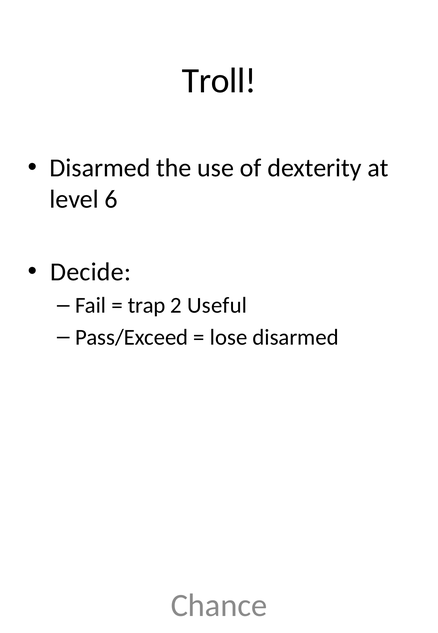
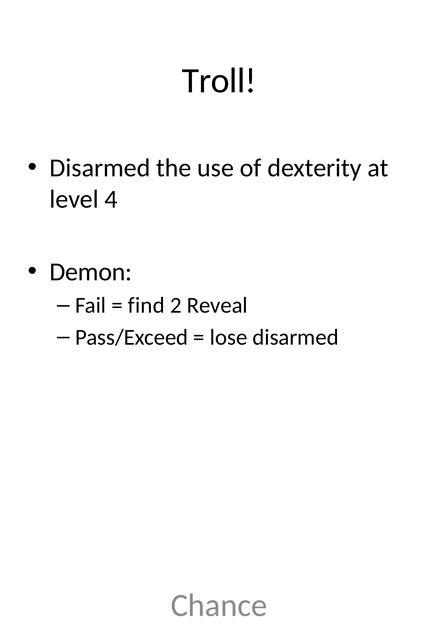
6: 6 -> 4 (111, 199)
Decide: Decide -> Demon (91, 272)
trap: trap -> find (146, 305)
Useful: Useful -> Reveal (217, 305)
